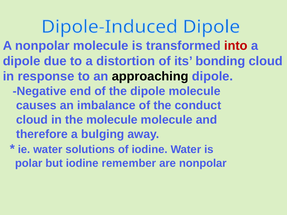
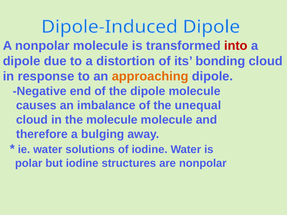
approaching colour: black -> orange (150, 76)
conduct: conduct -> unequal (198, 106)
remember: remember -> structures (129, 163)
